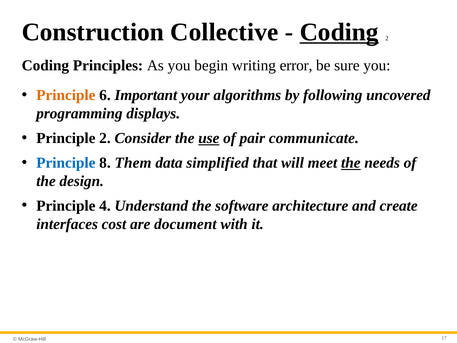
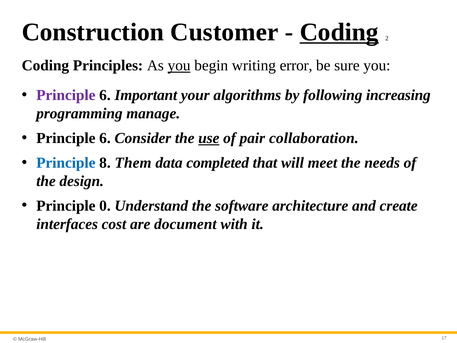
Collective: Collective -> Customer (224, 32)
you underline: none -> present (179, 65)
Principle colour: orange -> purple (66, 95)
uncovered: uncovered -> increasing (398, 95)
displays: displays -> manage (153, 113)
2: 2 -> 6 (105, 138)
communicate: communicate -> collaboration (314, 138)
simplified: simplified -> completed (218, 163)
the underline: present -> none (351, 163)
4: 4 -> 0 (105, 206)
